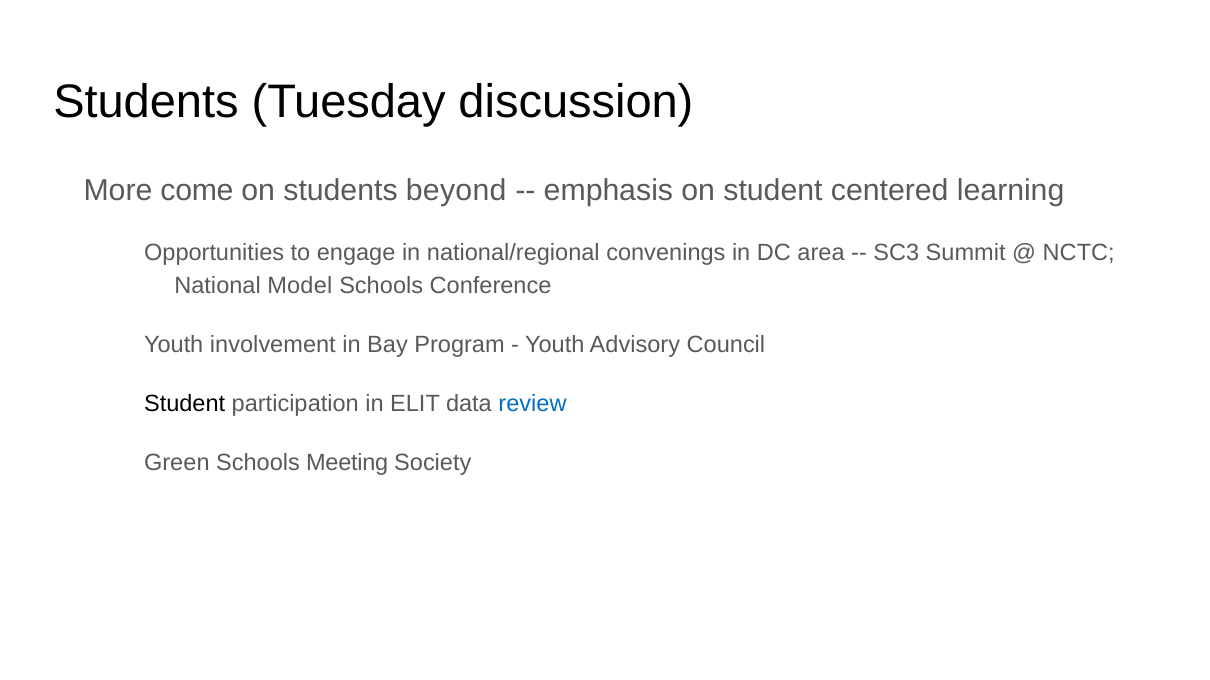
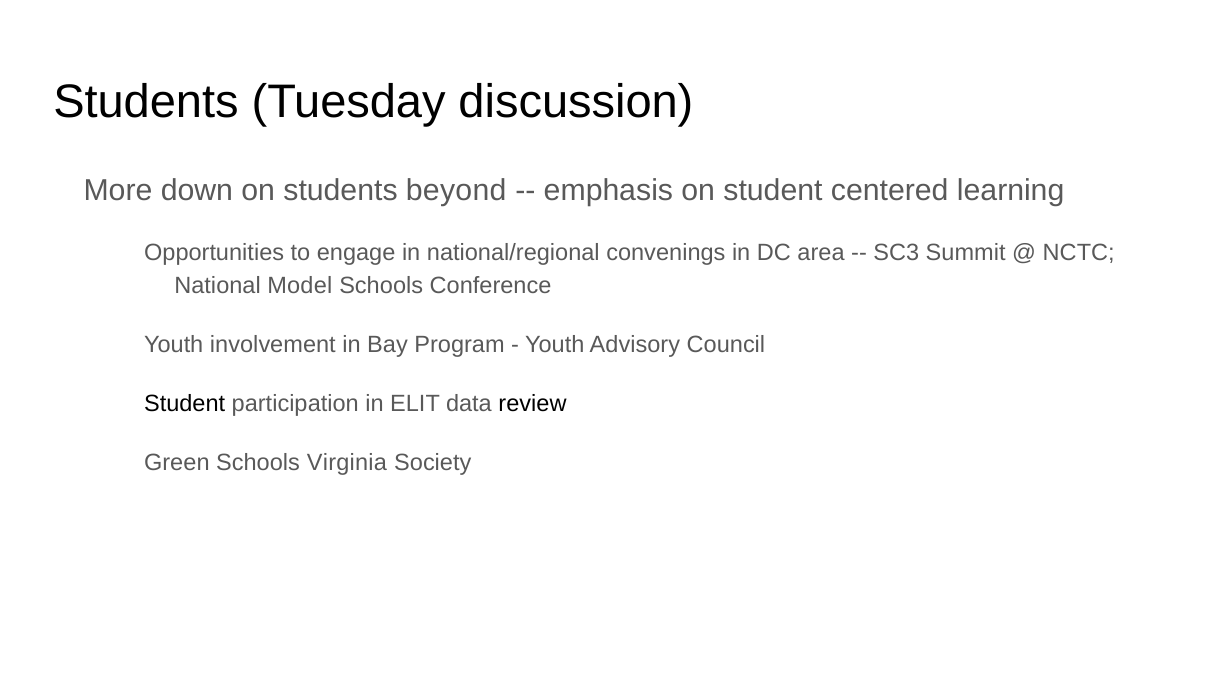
come: come -> down (197, 190)
review colour: blue -> black (532, 404)
Meeting: Meeting -> Virginia (347, 464)
